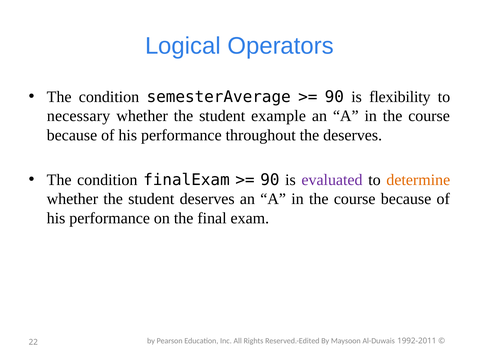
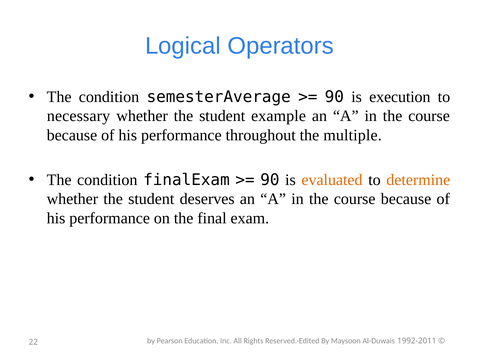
flexibility: flexibility -> execution (400, 97)
the deserves: deserves -> multiple (353, 135)
evaluated colour: purple -> orange (332, 180)
